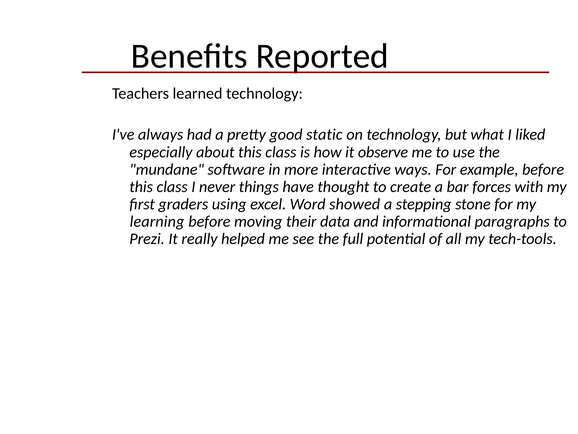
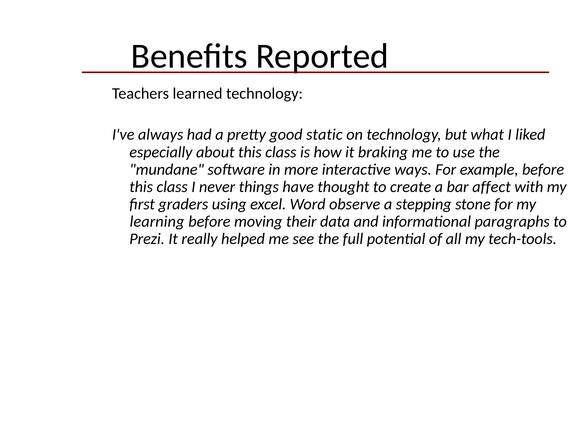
observe: observe -> braking (383, 152)
forces: forces -> affect (491, 187)
showed: showed -> observe (355, 204)
